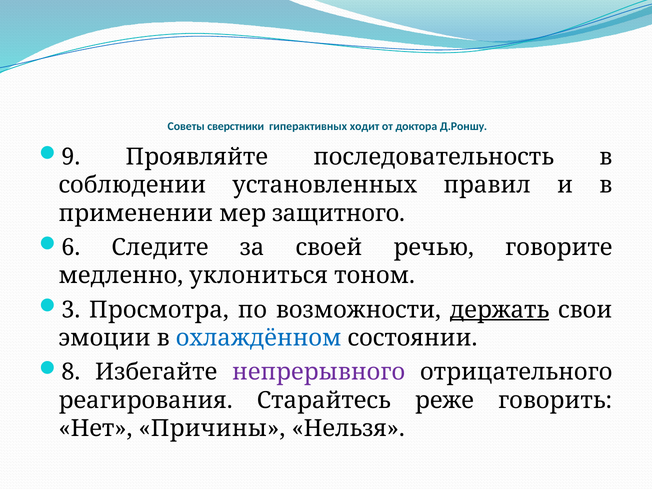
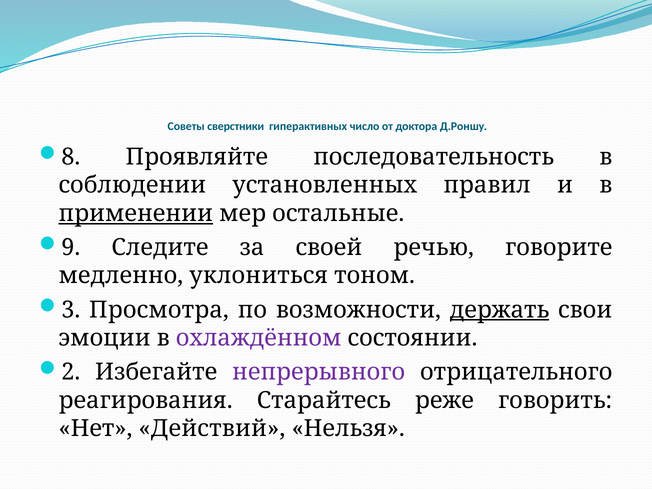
ходит: ходит -> число (365, 126)
9: 9 -> 8 (71, 157)
применении underline: none -> present (136, 213)
защитного: защитного -> остальные (338, 213)
6: 6 -> 9 (71, 247)
охлаждённом colour: blue -> purple (259, 338)
8: 8 -> 2 (71, 372)
Причины: Причины -> Действий (212, 429)
